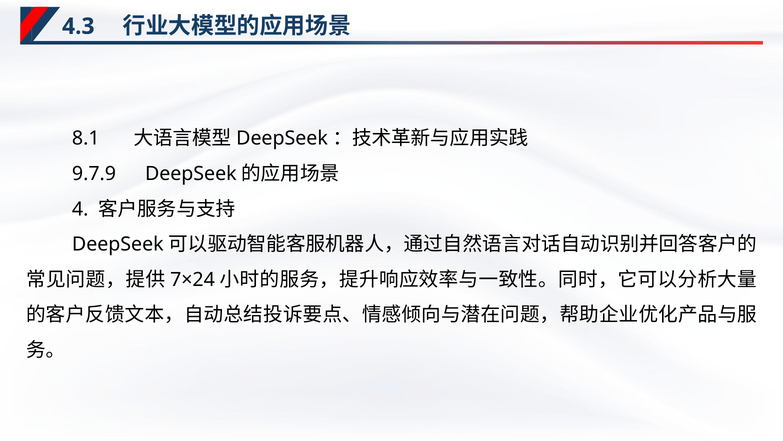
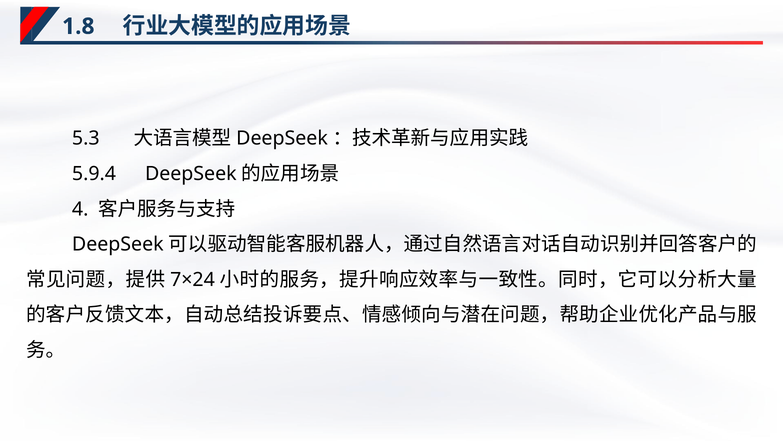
4.3: 4.3 -> 1.8 (78, 26)
8.1: 8.1 -> 5.3 (86, 138)
9.7.9: 9.7.9 -> 5.9.4 (94, 174)
